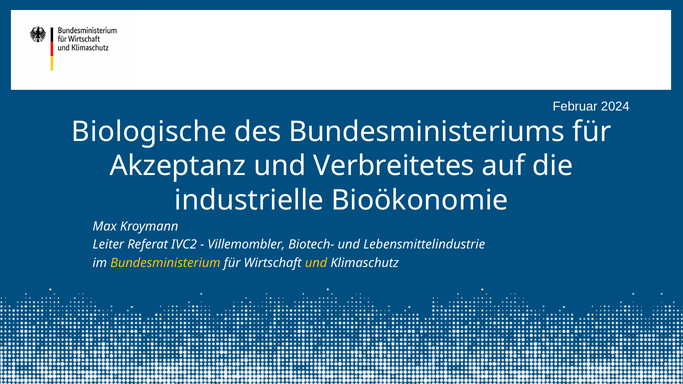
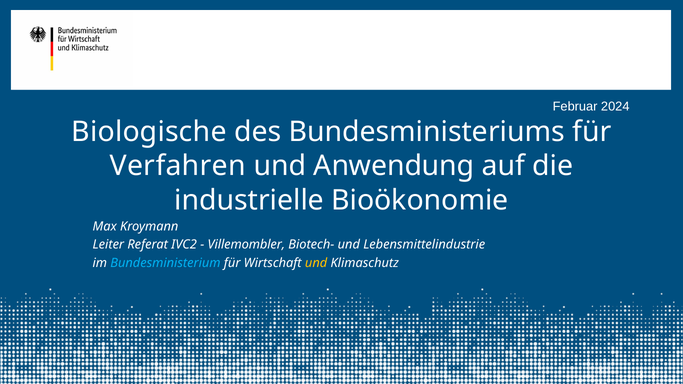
Akzeptanz: Akzeptanz -> Verfahren (178, 166)
Verbreitetes: Verbreitetes -> Anwendung (394, 166)
Bundesministerium colour: yellow -> light blue (165, 263)
